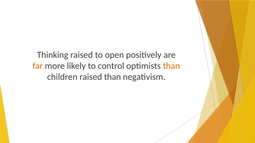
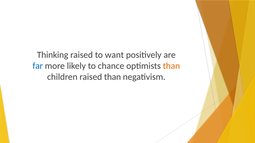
open: open -> want (114, 55)
far colour: orange -> blue (38, 66)
control: control -> chance (111, 66)
